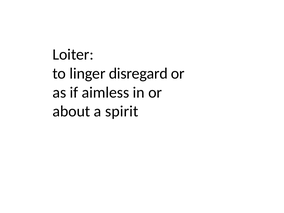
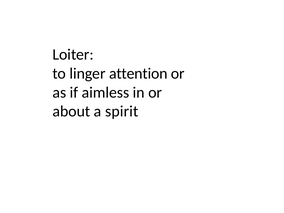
disregard: disregard -> attention (138, 73)
